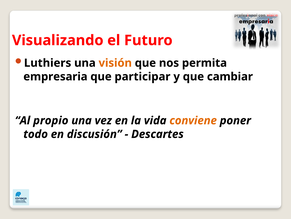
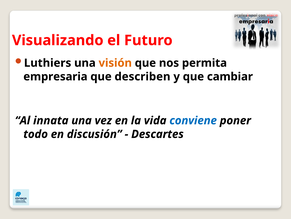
participar: participar -> describen (142, 76)
propio: propio -> innata (51, 120)
conviene colour: orange -> blue (193, 120)
